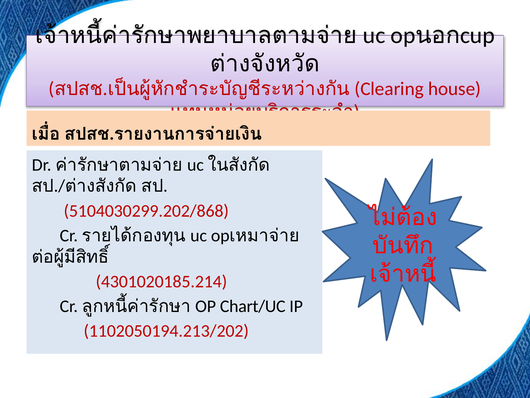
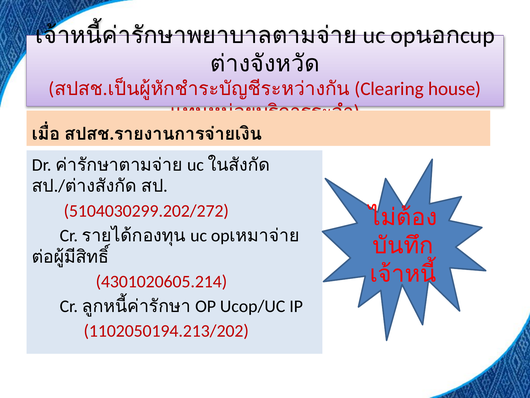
5104030299.202/868: 5104030299.202/868 -> 5104030299.202/272 (146, 211)
4301020185.214: 4301020185.214 -> 4301020605.214 (161, 281)
Chart/UC: Chart/UC -> Ucop/UC (253, 306)
